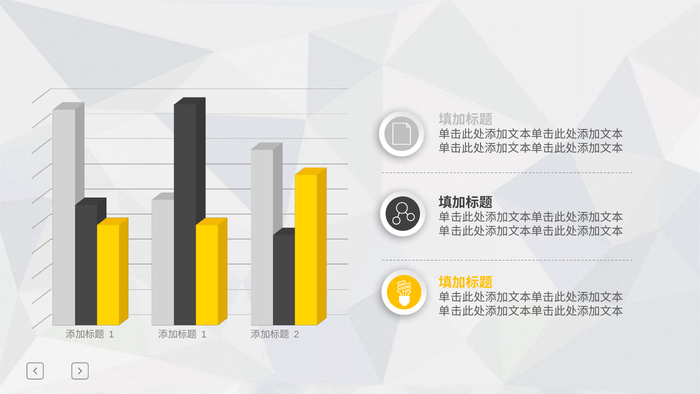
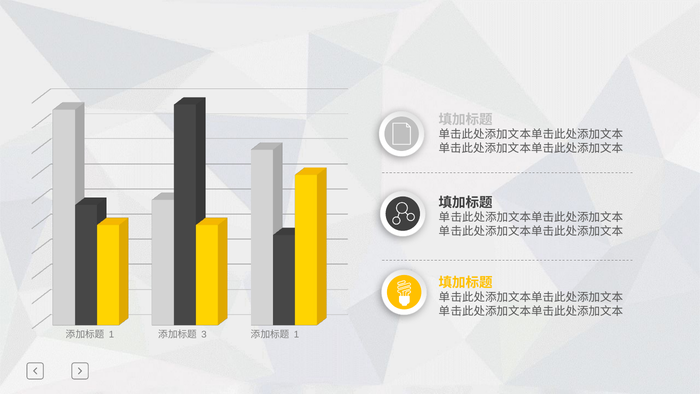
1: 1 -> 3 (204, 334)
2: 2 -> 1 (296, 334)
